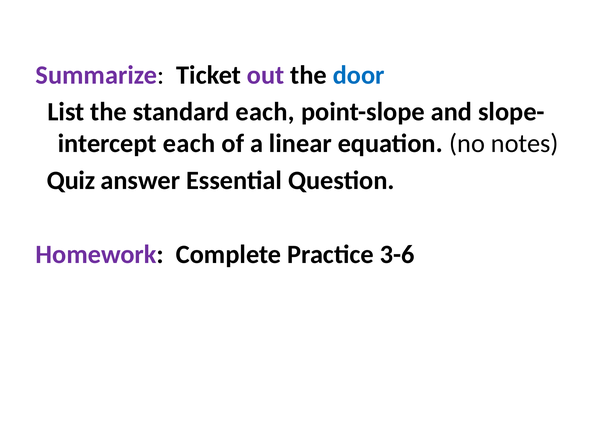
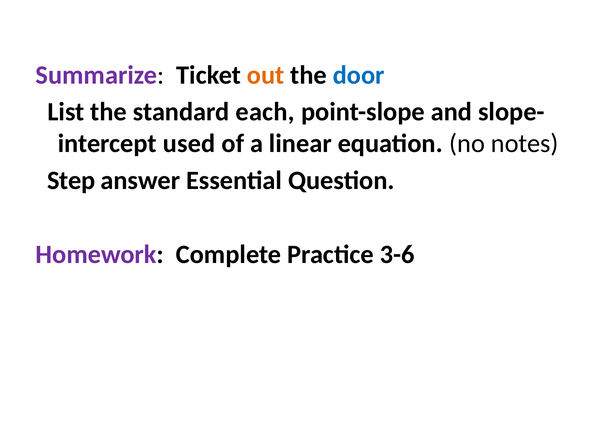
out colour: purple -> orange (266, 75)
each: each -> used (189, 144)
Quiz: Quiz -> Step (71, 180)
